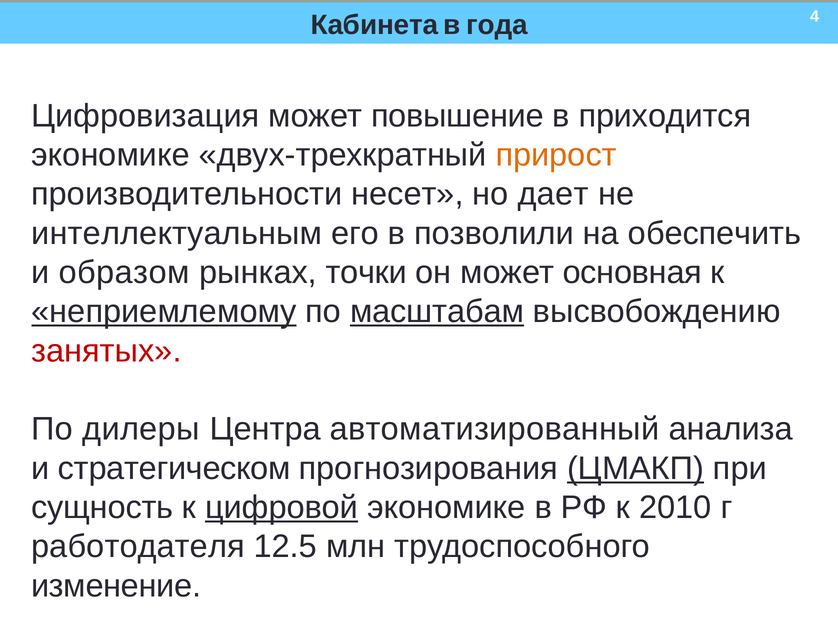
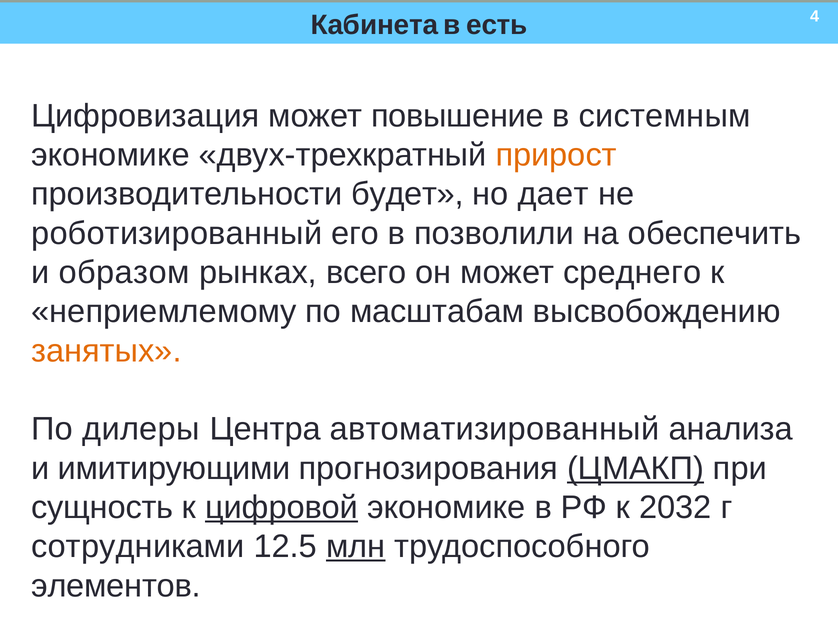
года: года -> есть (497, 25)
приходится: приходится -> системным (665, 116)
несет: несет -> будет (408, 194)
интеллектуальным: интеллектуальным -> роботизированный (177, 233)
точки: точки -> всего (366, 272)
основная: основная -> среднего (632, 272)
неприемлемому underline: present -> none (164, 311)
масштабам underline: present -> none (437, 311)
занятых colour: red -> orange (106, 351)
стратегическом: стратегическом -> имитирующими (174, 468)
2010: 2010 -> 2032 (675, 507)
работодателя: работодателя -> сотрудниками (138, 546)
млн underline: none -> present (356, 546)
изменение: изменение -> элементов (116, 585)
